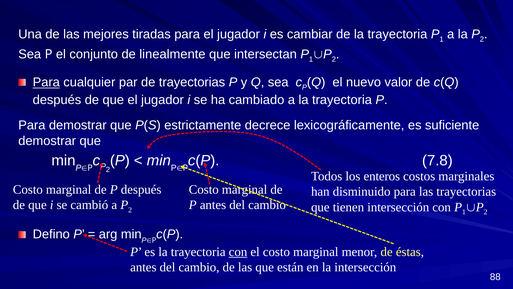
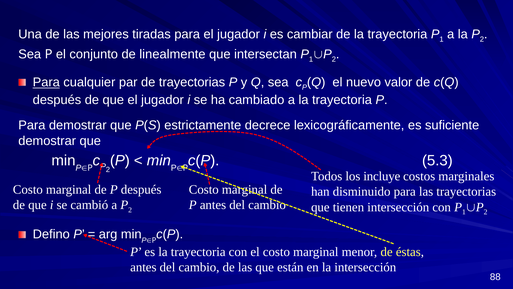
7.8: 7.8 -> 5.3 (437, 160)
enteros: enteros -> incluye (382, 176)
con underline: present -> none (238, 252)
